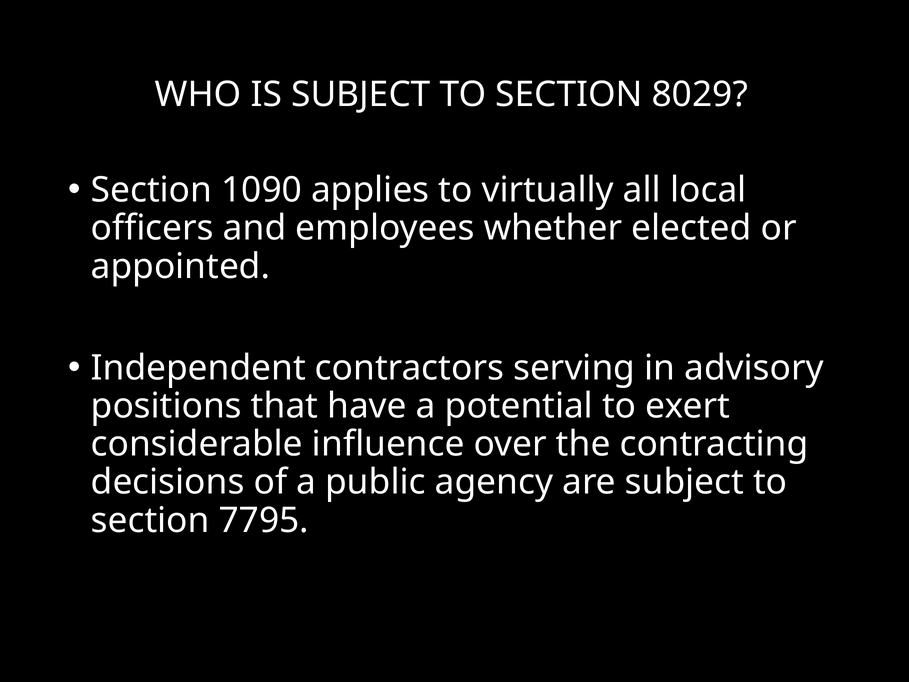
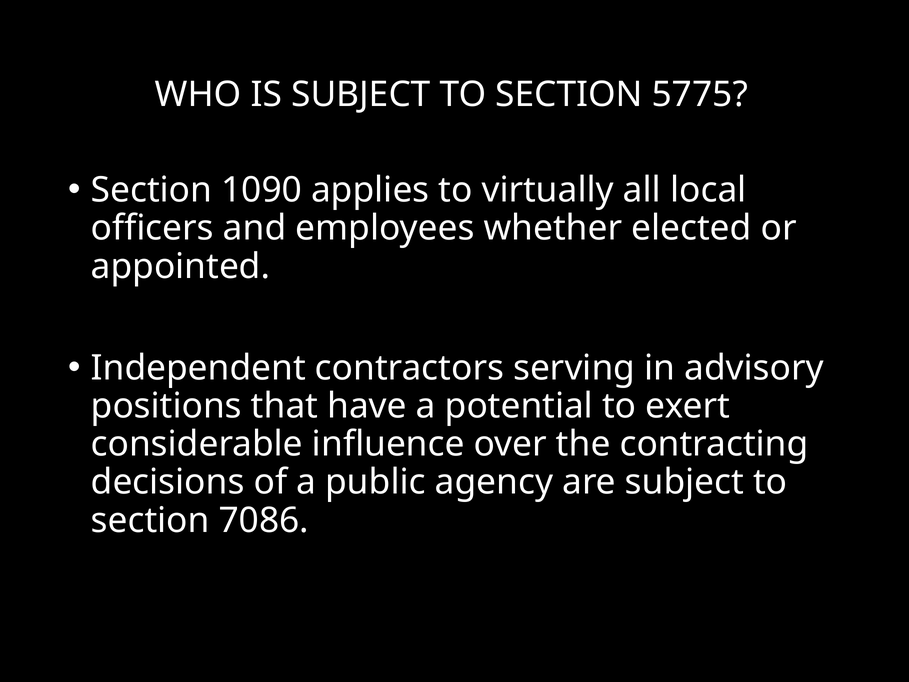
8029: 8029 -> 5775 (700, 94)
7795: 7795 -> 7086 (264, 520)
